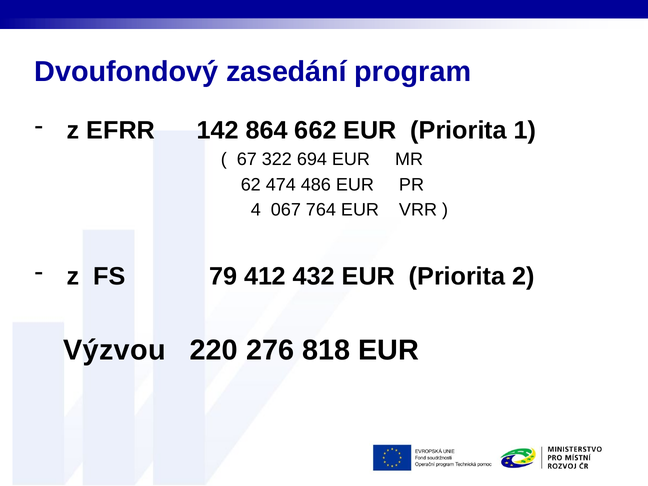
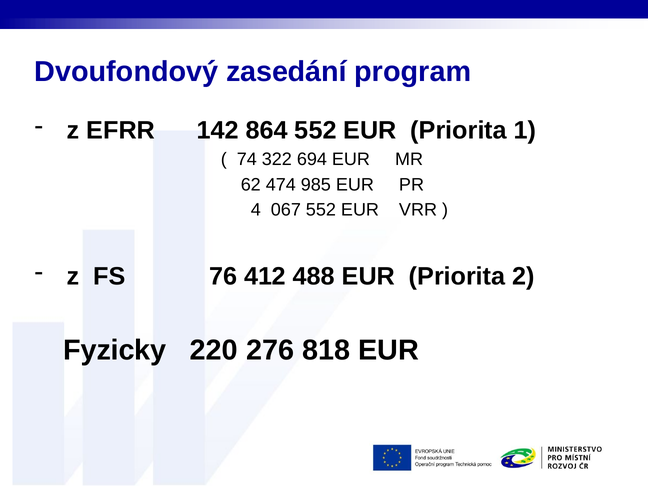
864 662: 662 -> 552 (316, 130)
67: 67 -> 74 (247, 159)
486: 486 -> 985 (316, 185)
067 764: 764 -> 552 (321, 210)
79: 79 -> 76 (223, 277)
432: 432 -> 488 (314, 277)
Výzvou: Výzvou -> Fyzicky (115, 350)
